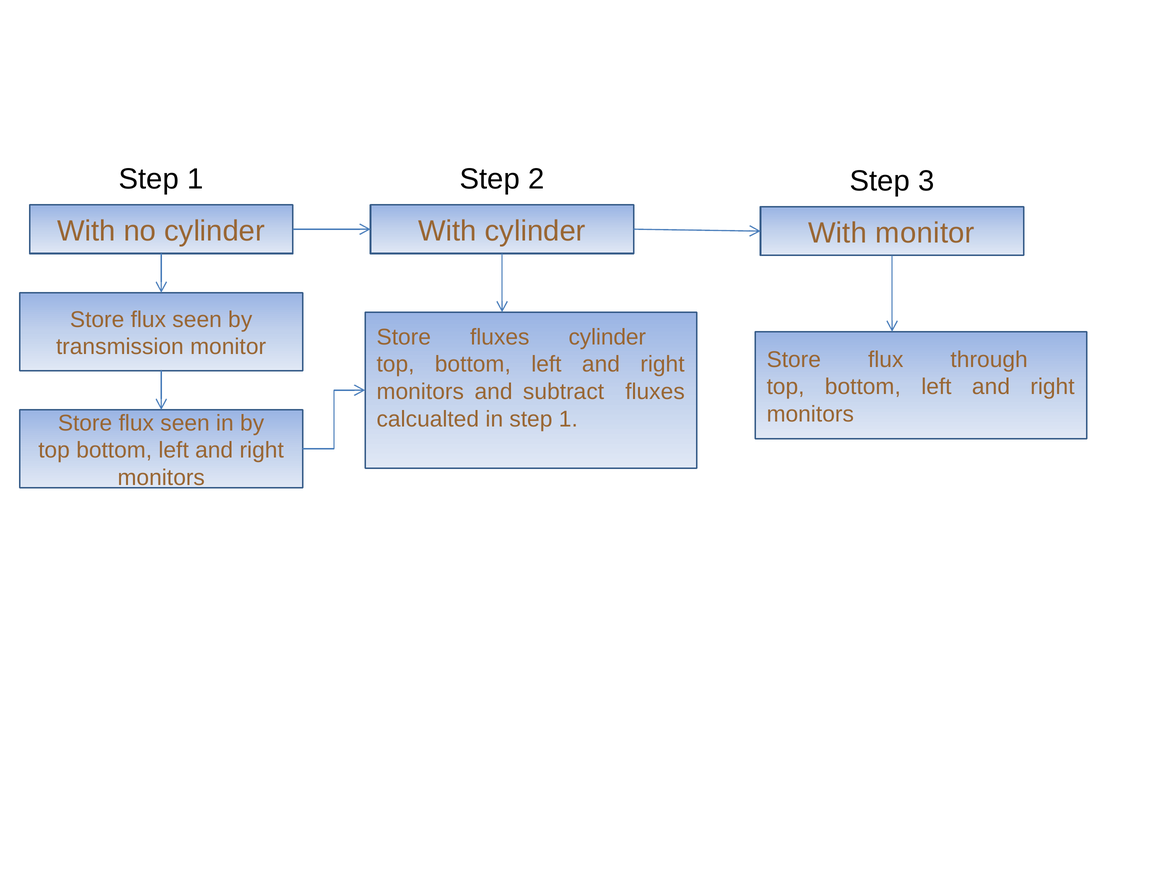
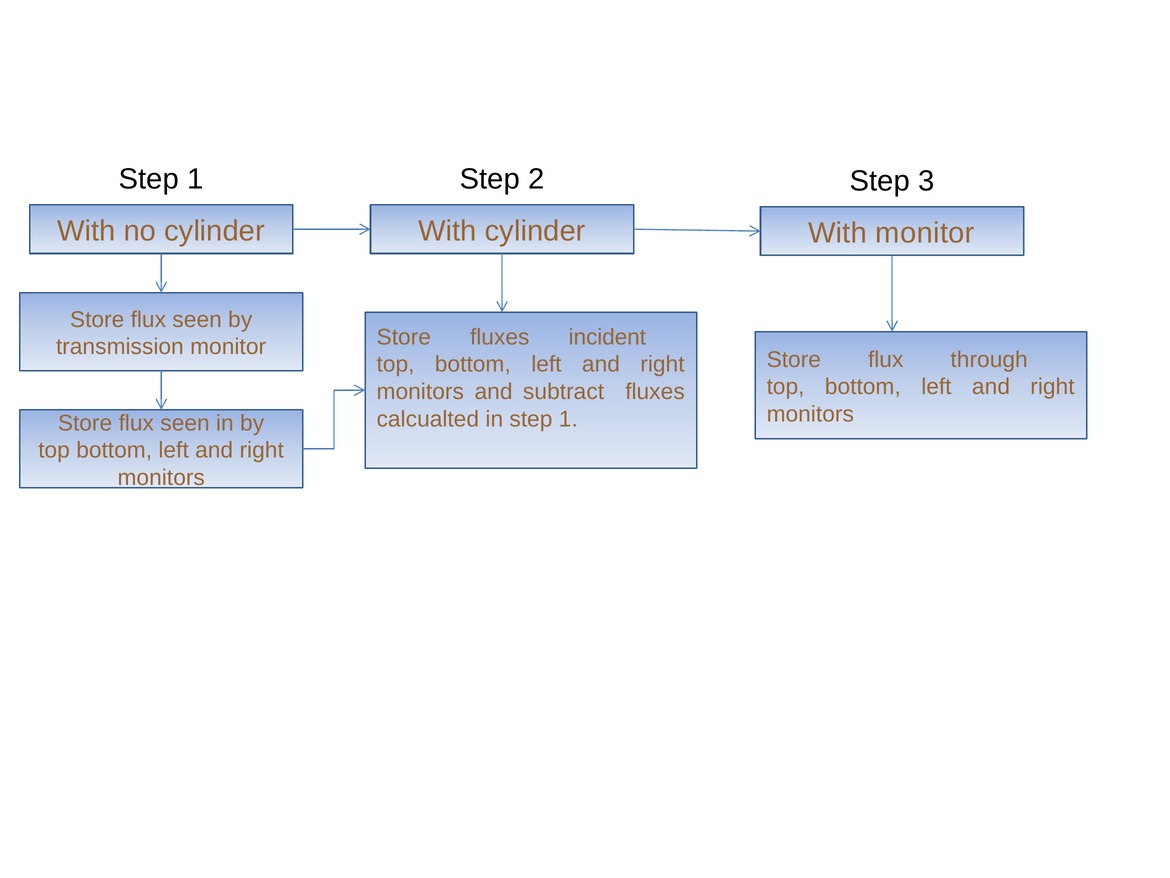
fluxes cylinder: cylinder -> incident (607, 337)
